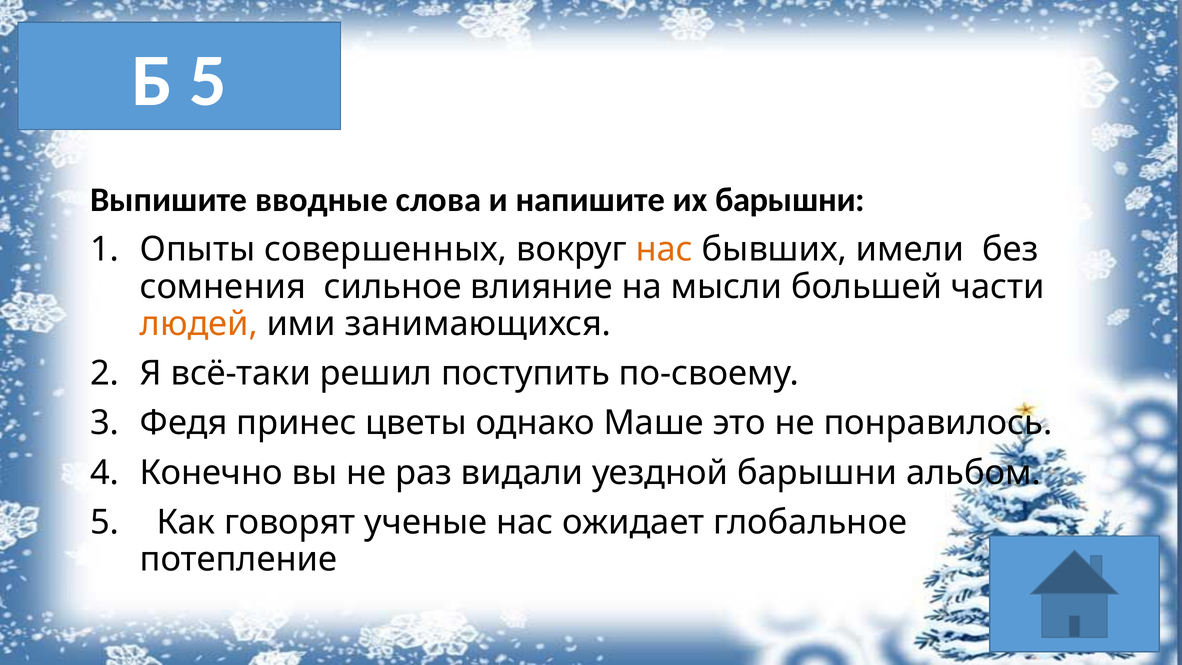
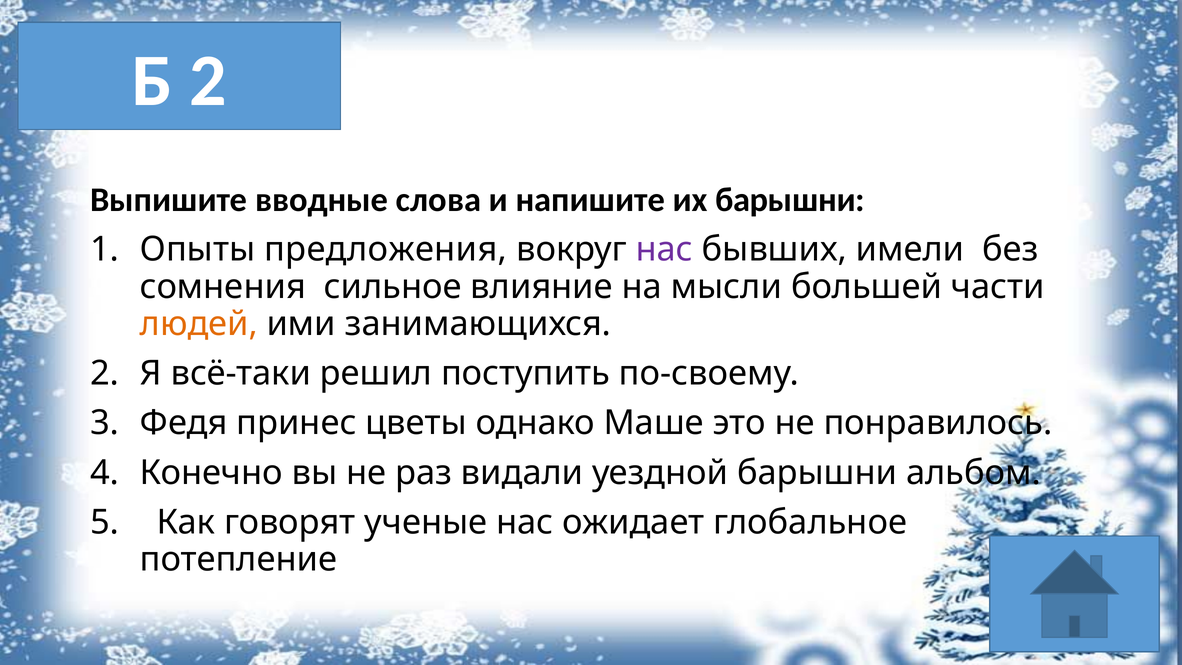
Б 5: 5 -> 2 (208, 81)
совершенных: совершенных -> предложения (386, 249)
нас colour: orange -> purple (664, 249)
